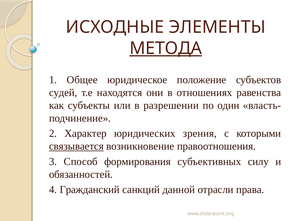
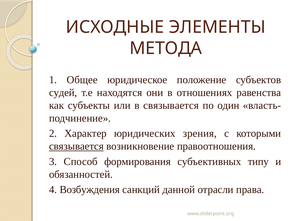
МЕТОДА underline: present -> none (166, 48)
в разрешении: разрешении -> связывается (171, 106)
силу: силу -> типу (258, 162)
Гражданский: Гражданский -> Возбуждения (90, 190)
